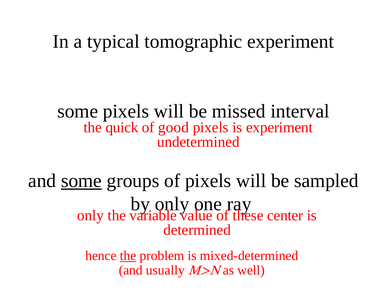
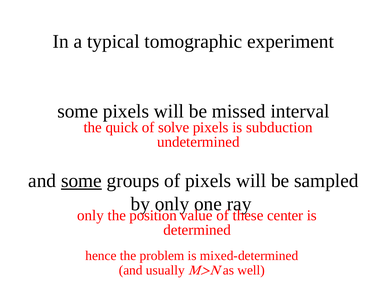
good: good -> solve (174, 128)
is experiment: experiment -> subduction (279, 128)
variable: variable -> position (153, 216)
the underline: present -> none (128, 256)
